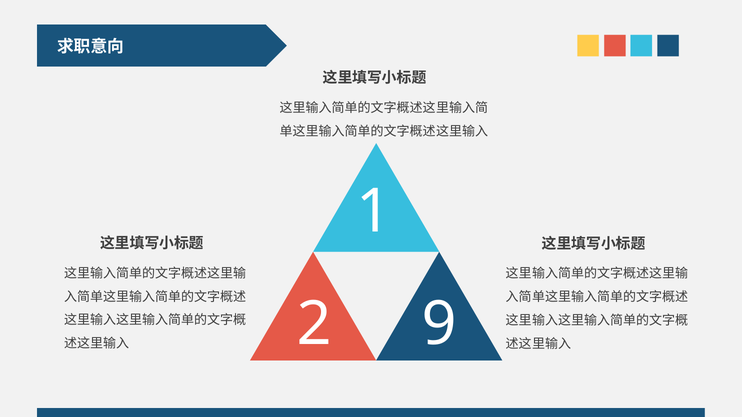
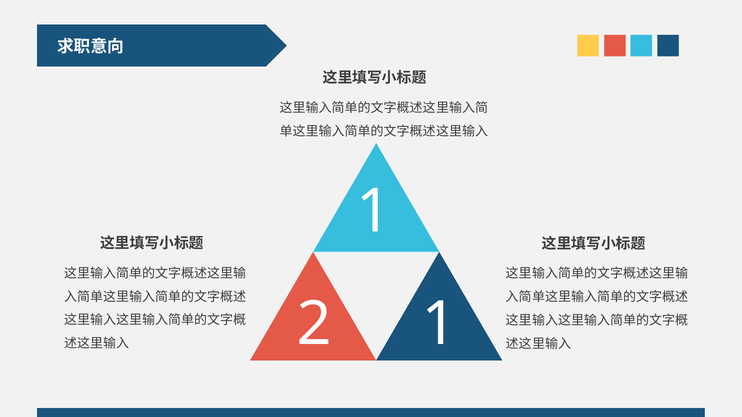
2 9: 9 -> 1 (439, 324)
